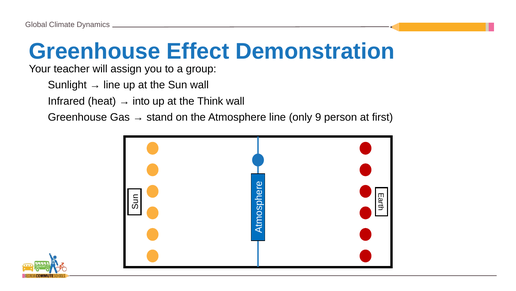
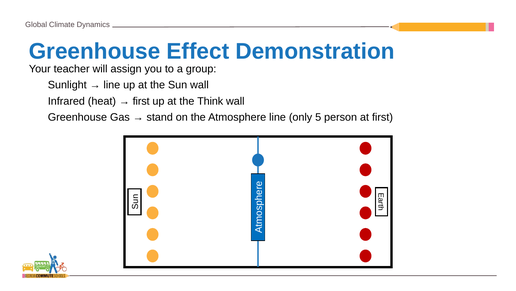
into: into -> first (141, 101)
9: 9 -> 5 (318, 117)
